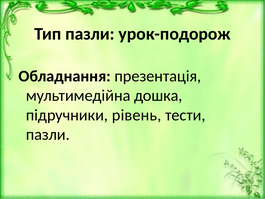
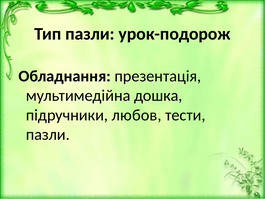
рівень: рівень -> любов (137, 115)
